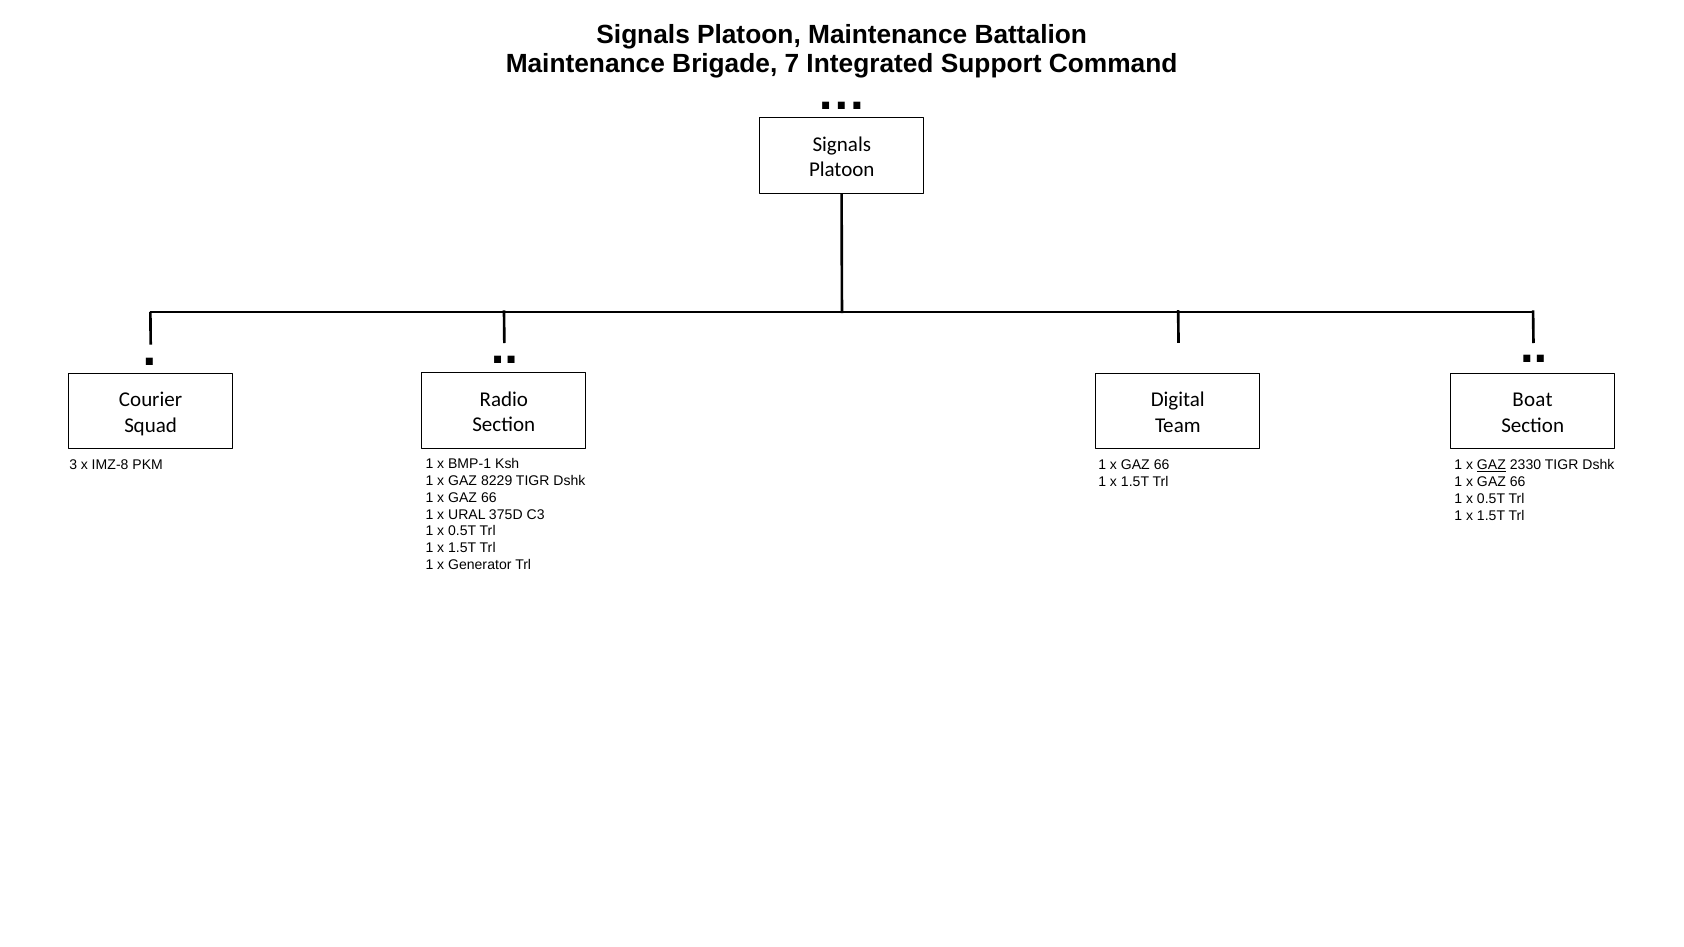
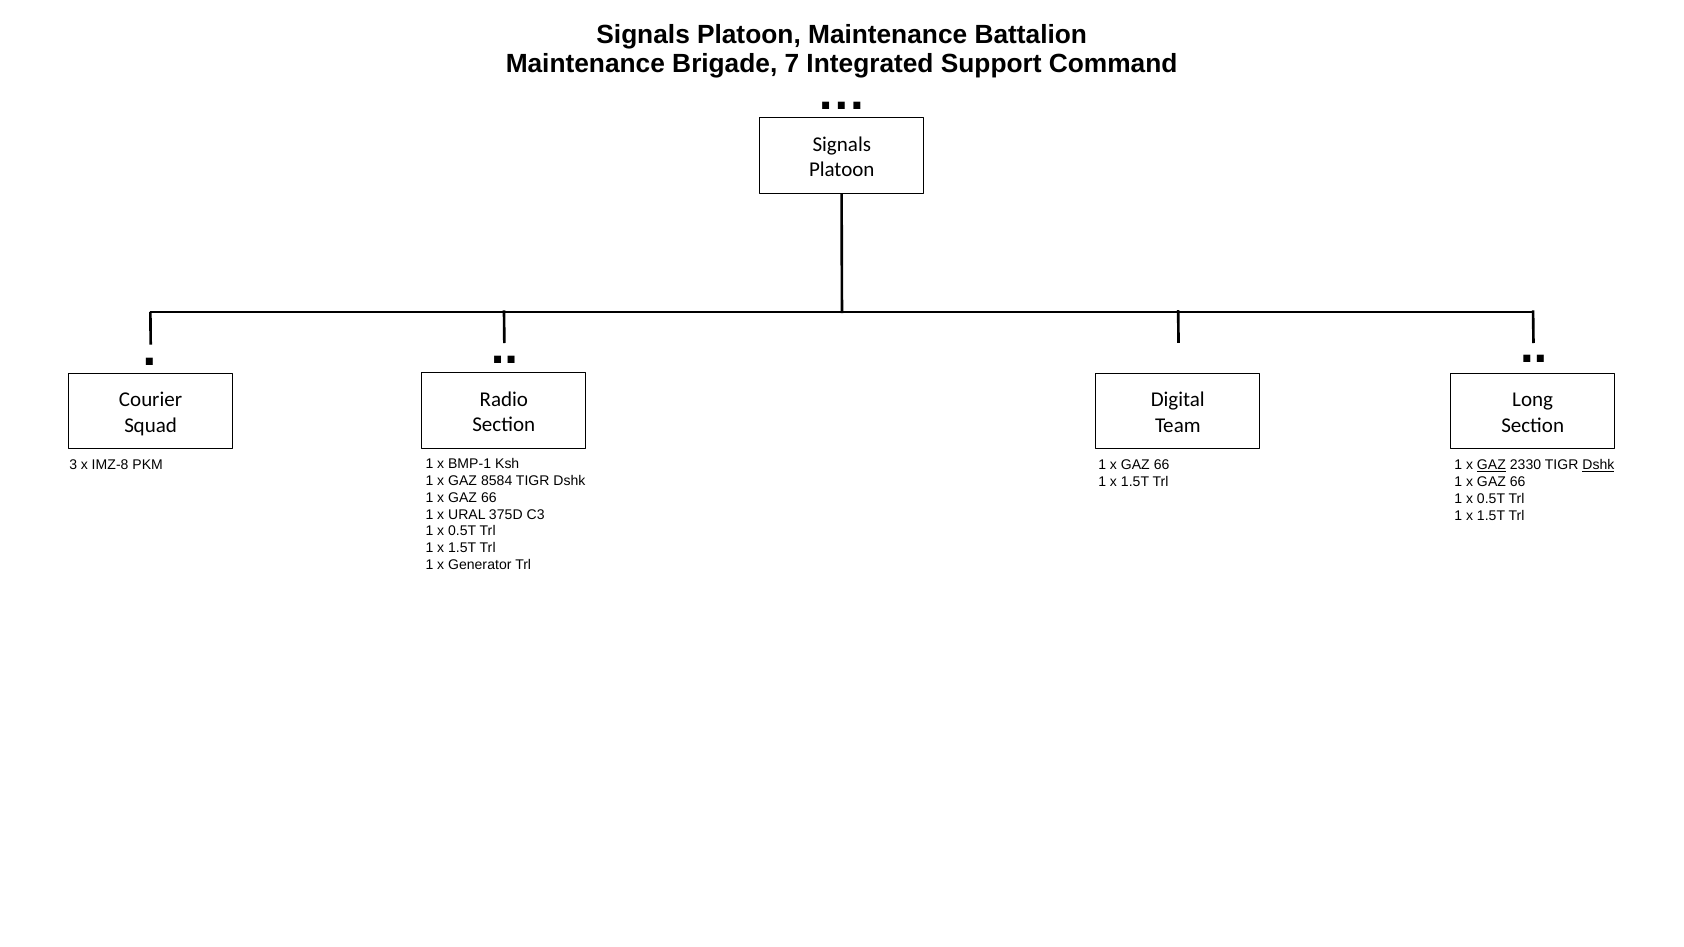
Boat: Boat -> Long (1533, 400)
Dshk underline: none -> present (1598, 465)
8229: 8229 -> 8584 (497, 481)
